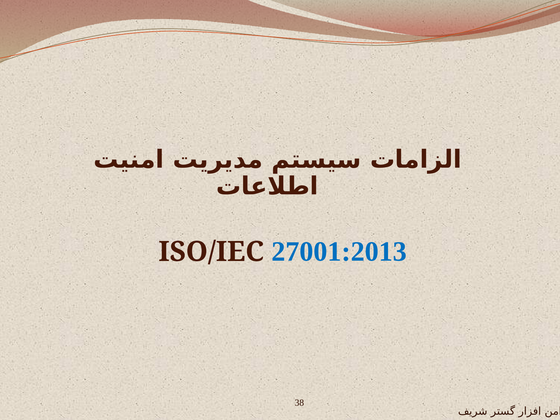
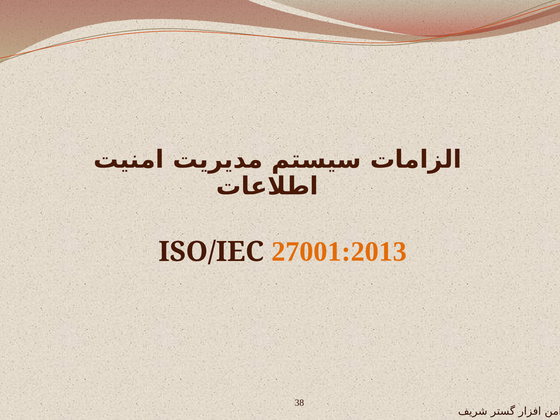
27001:2013 colour: blue -> orange (339, 252)
